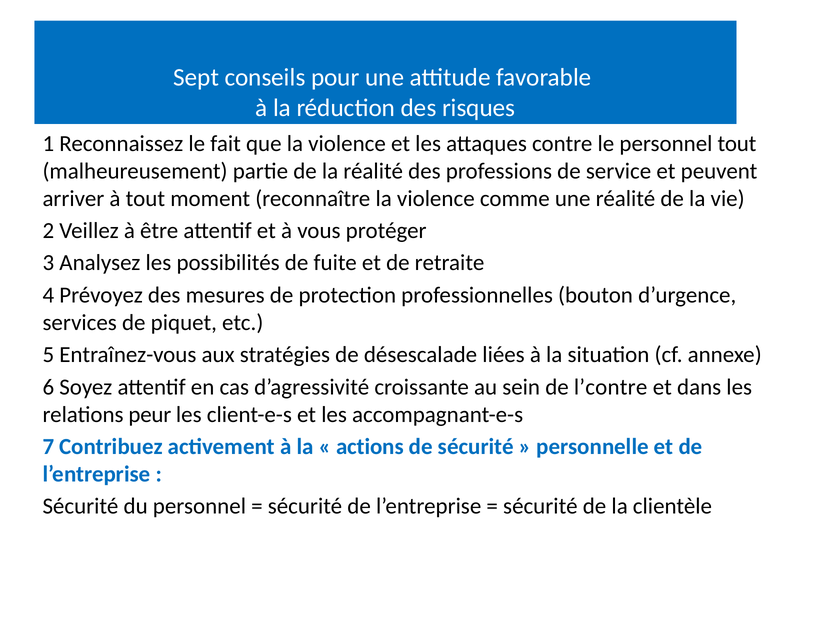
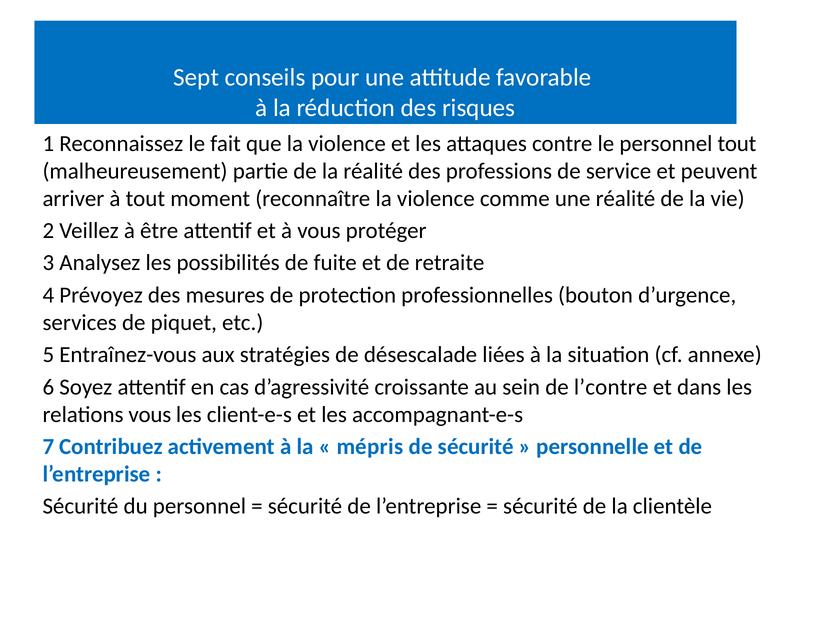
relations peur: peur -> vous (150, 414)
actions: actions -> mépris (370, 446)
